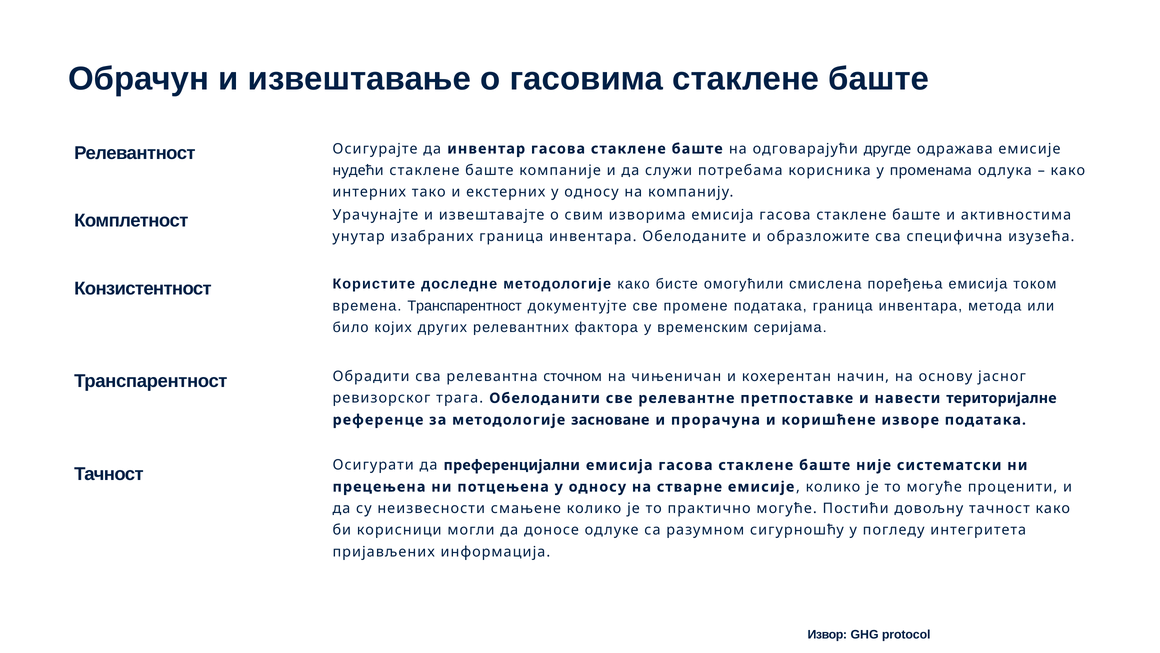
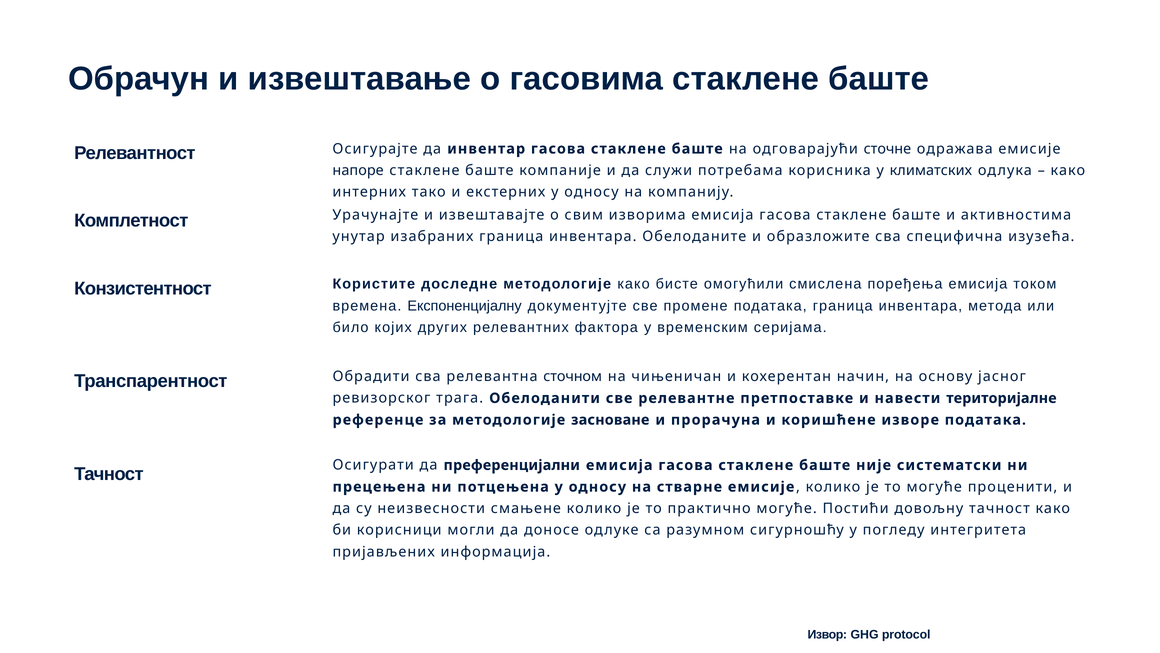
другде: другде -> сточне (887, 149)
нудећи: нудећи -> напоре (358, 171)
променама: променама -> климатских (931, 171)
времена Транспарентност: Транспарентност -> Експоненцијалну (465, 306)
